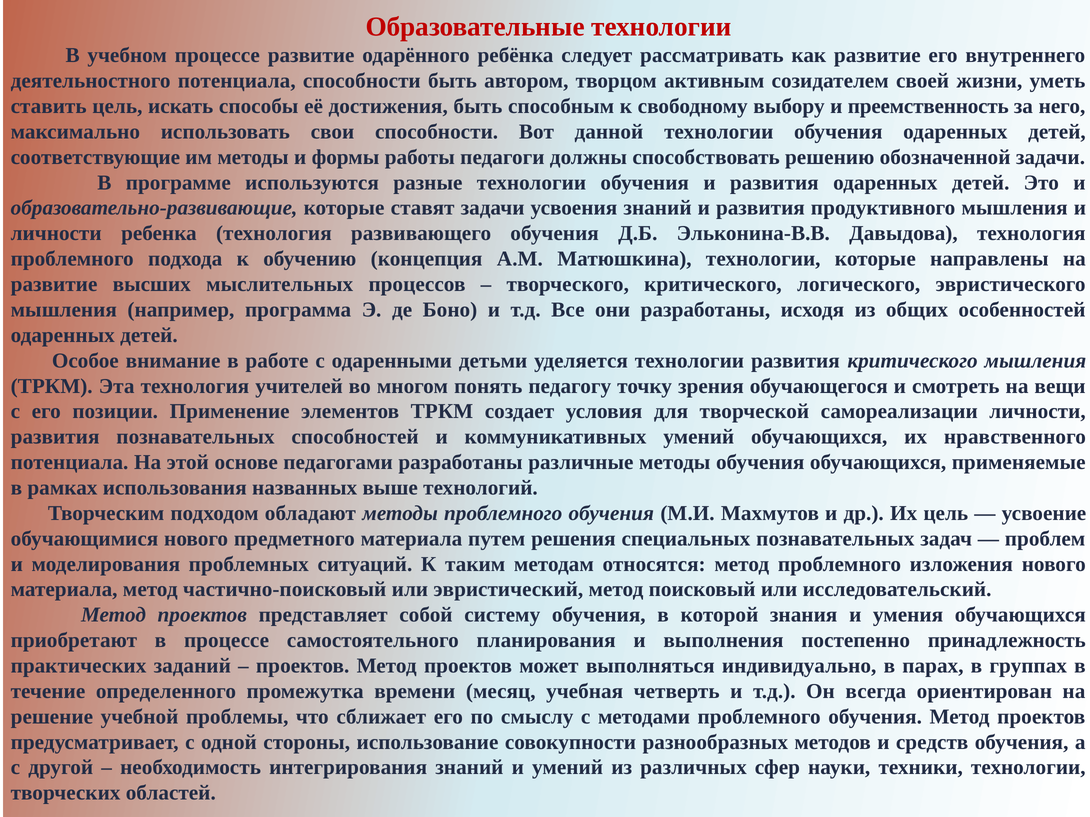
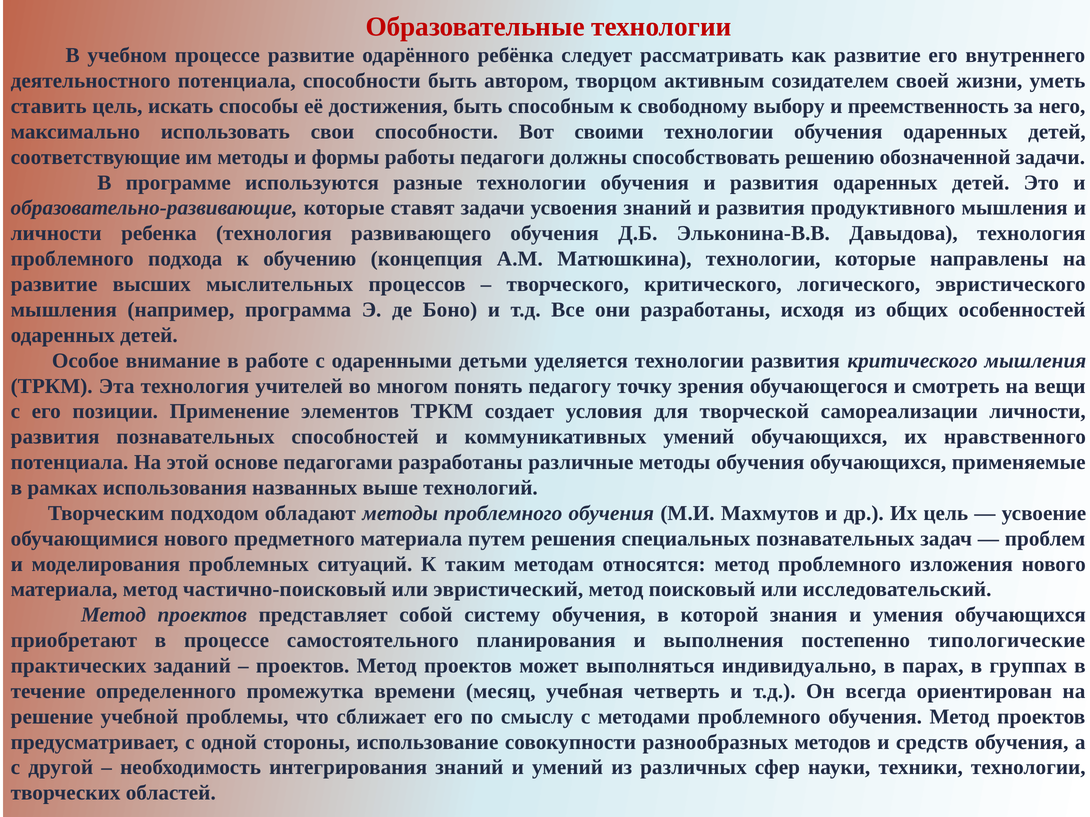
данной: данной -> своими (609, 132)
принадлежность: принадлежность -> типологические (1007, 641)
